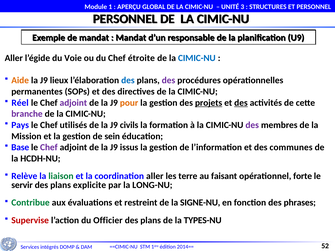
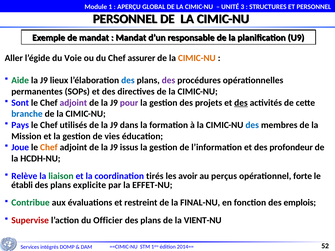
étroite: étroite -> assurer (141, 58)
CIMIC-NU colour: blue -> orange (197, 58)
Aide colour: orange -> green (20, 80)
Réel: Réel -> Sont (20, 103)
pour colour: orange -> purple (129, 103)
projets underline: present -> none (209, 103)
branche colour: purple -> blue (27, 114)
civils: civils -> dans (129, 125)
des colour: purple -> blue (252, 125)
sein: sein -> vies (112, 136)
Base: Base -> Joue (20, 148)
Chef colour: purple -> orange (49, 148)
communes: communes -> profondeur (291, 148)
coordination aller: aller -> tirés (155, 176)
terre: terre -> avoir (188, 176)
faisant: faisant -> perçus (224, 176)
servir: servir -> établi (22, 185)
LONG-NU: LONG-NU -> EFFET-NU (152, 185)
SIGNE-NU: SIGNE-NU -> FINAL-NU (200, 203)
phrases: phrases -> emplois (300, 203)
TYPES-NU: TYPES-NU -> VIENT-NU (203, 221)
